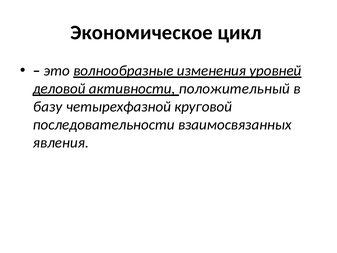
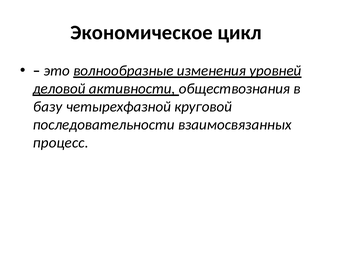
положительный: положительный -> обществознания (235, 89)
явления: явления -> процесс (61, 143)
